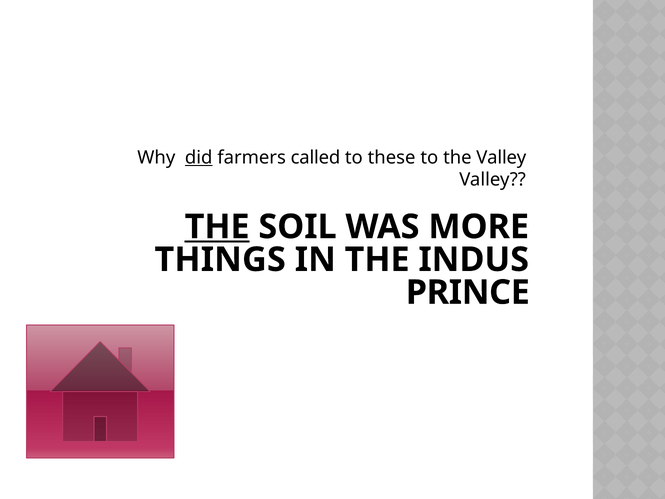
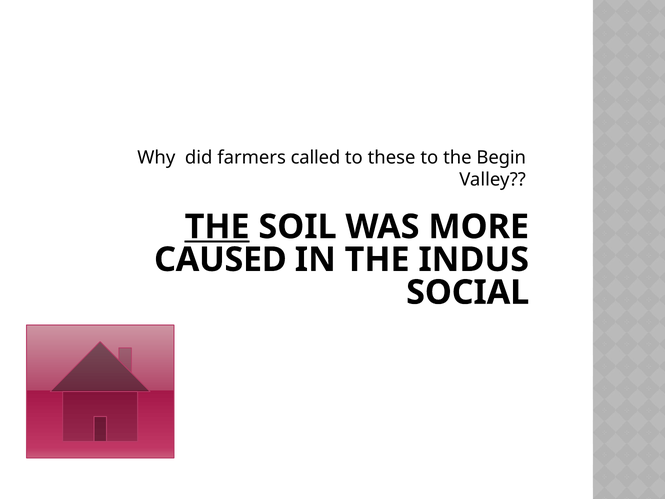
did underline: present -> none (199, 157)
the Valley: Valley -> Begin (501, 157)
THINGS: THINGS -> CAUSED (220, 260)
PRINCE: PRINCE -> SOCIAL (468, 292)
